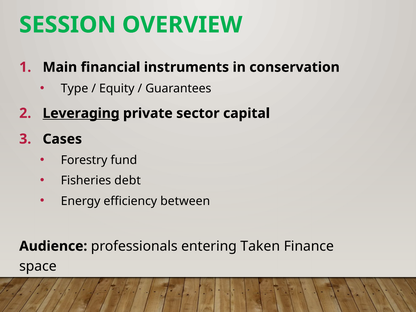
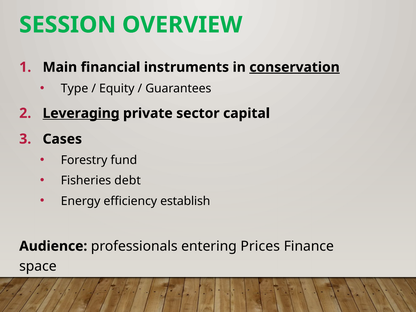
conservation underline: none -> present (295, 67)
between: between -> establish (185, 201)
Taken: Taken -> Prices (260, 246)
